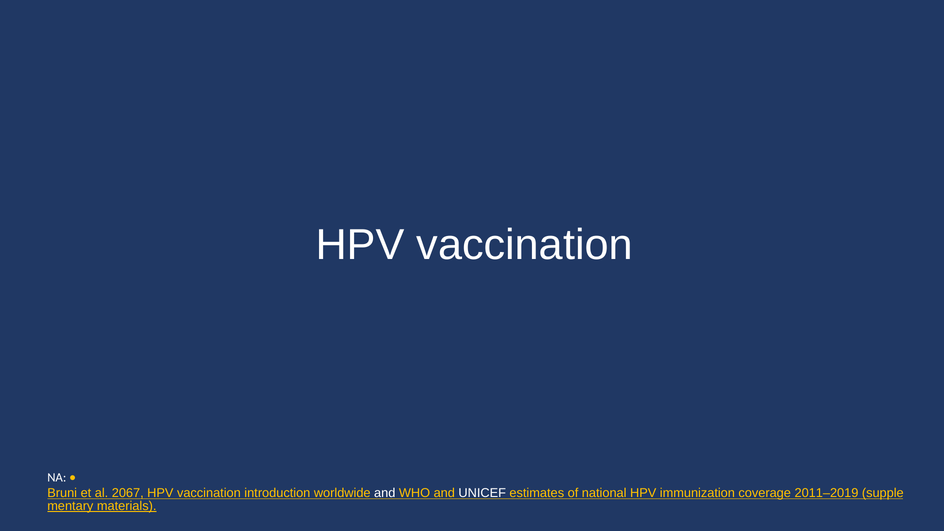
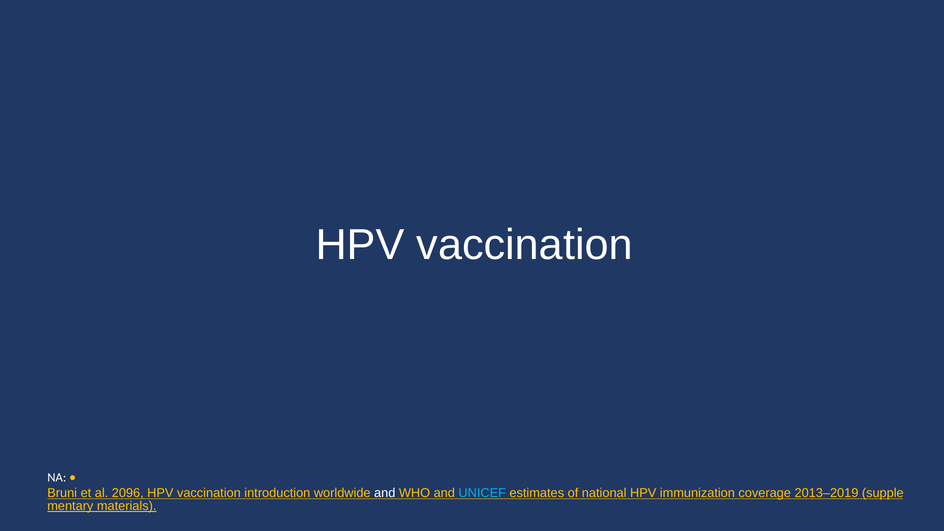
2067: 2067 -> 2096 (128, 493)
UNICEF colour: white -> light blue (482, 493)
2011–2019: 2011–2019 -> 2013–2019 (826, 493)
